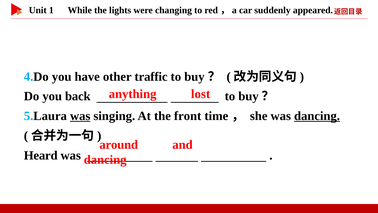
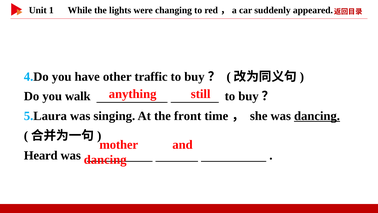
lost: lost -> still (201, 94)
back: back -> walk (78, 96)
was underline: present -> none (80, 116)
around: around -> mother (119, 144)
